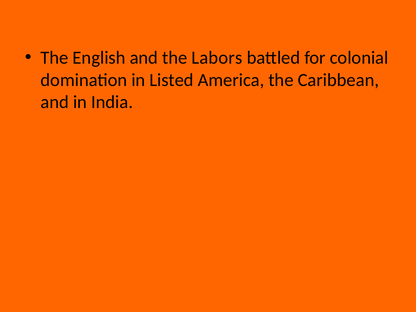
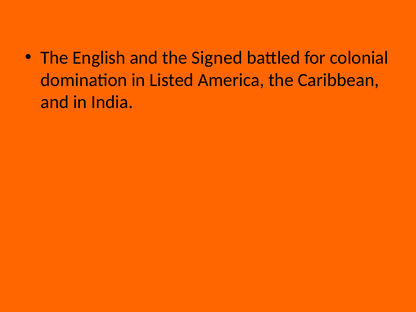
Labors: Labors -> Signed (217, 58)
